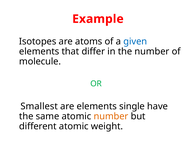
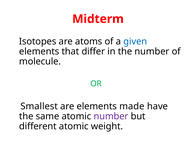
Example: Example -> Midterm (98, 19)
single: single -> made (132, 106)
number colour: orange -> purple (111, 116)
